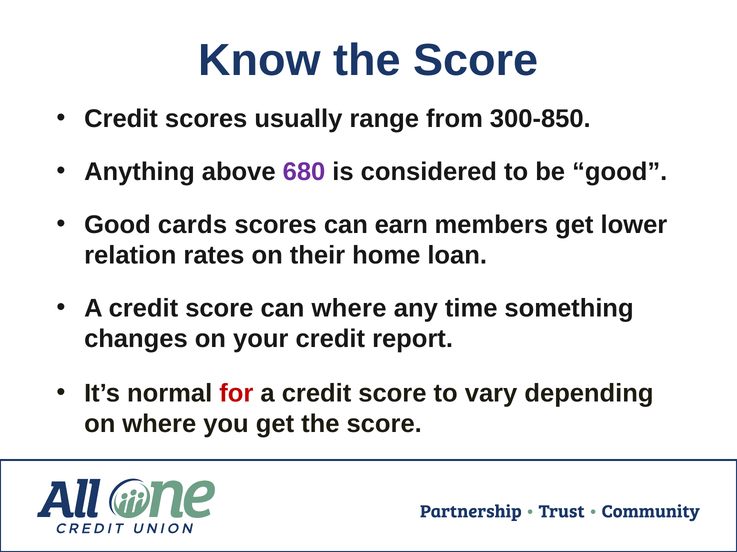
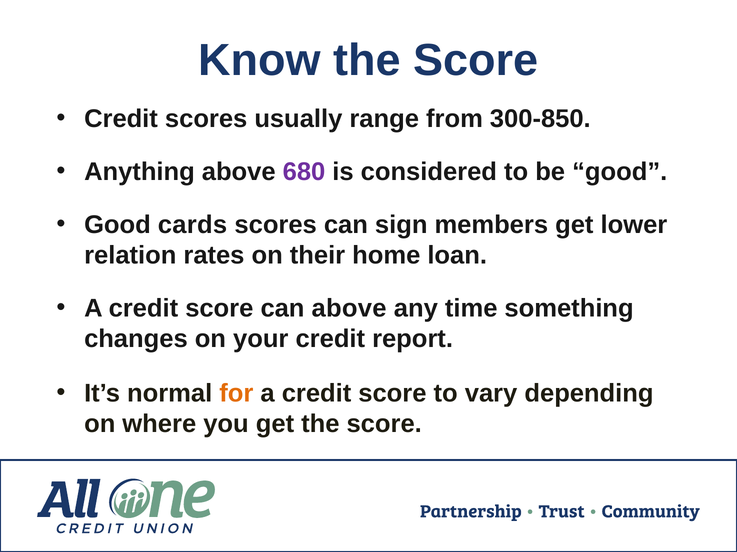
earn: earn -> sign (401, 225)
can where: where -> above (349, 309)
for colour: red -> orange (236, 394)
